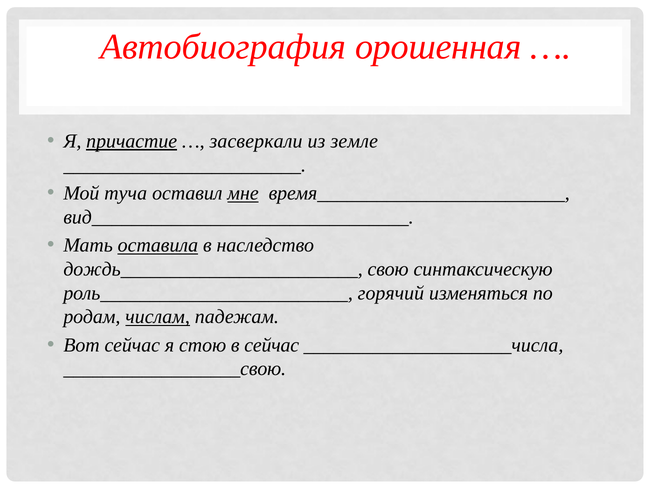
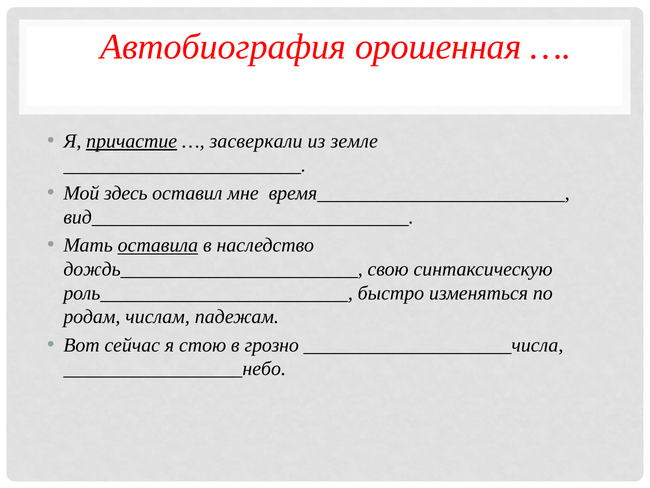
туча: туча -> здесь (126, 193)
мне underline: present -> none (243, 193)
горячий: горячий -> быстро (391, 293)
числам underline: present -> none (158, 317)
в сейчас: сейчас -> грозно (272, 345)
__________________свою: __________________свою -> __________________небо (175, 369)
